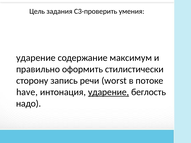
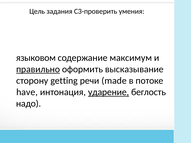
ударение: ударение -> языковом (36, 58)
правильно underline: none -> present (38, 69)
стилистически: стилистически -> высказывание (134, 69)
запись: запись -> getting (64, 81)
worst: worst -> made (114, 81)
